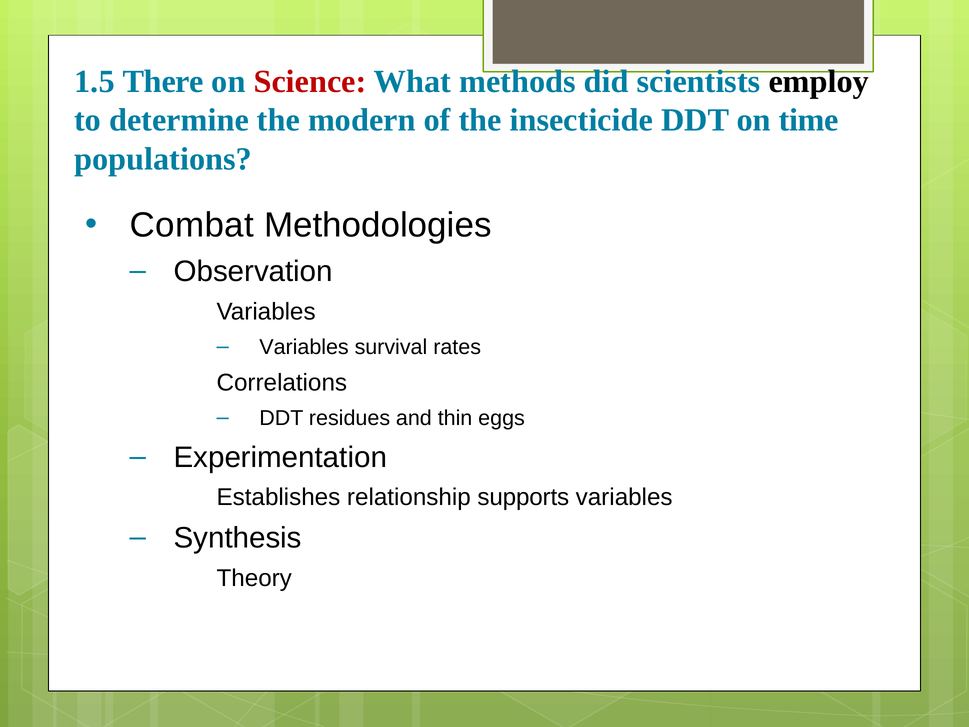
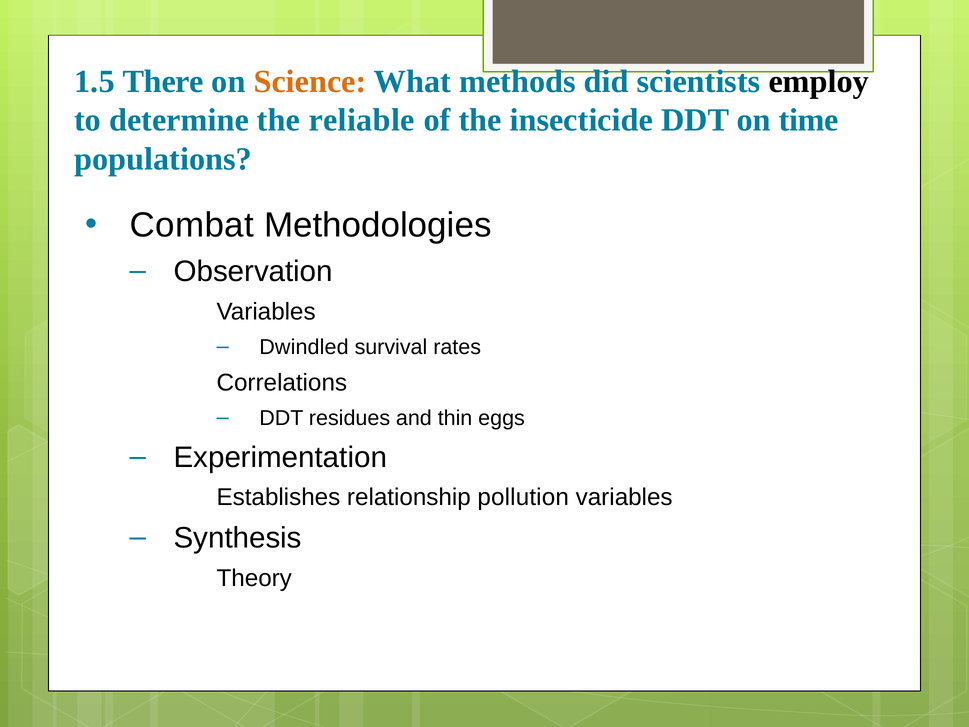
Science colour: red -> orange (310, 81)
modern: modern -> reliable (362, 120)
Variables: Variables -> Dwindled (304, 347)
supports: supports -> pollution (523, 497)
